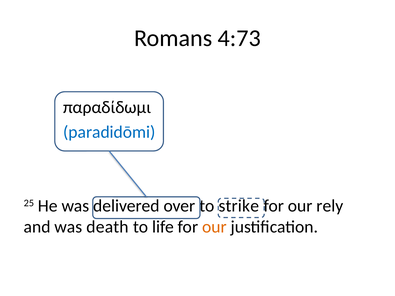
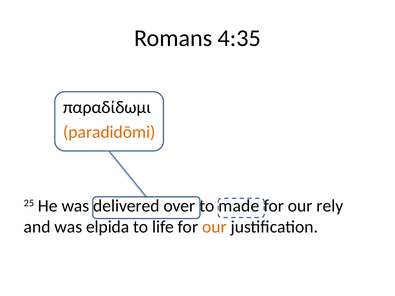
4:73: 4:73 -> 4:35 (239, 38)
paradidōmi colour: blue -> orange (109, 132)
strike: strike -> made (239, 206)
death: death -> elpida (108, 227)
